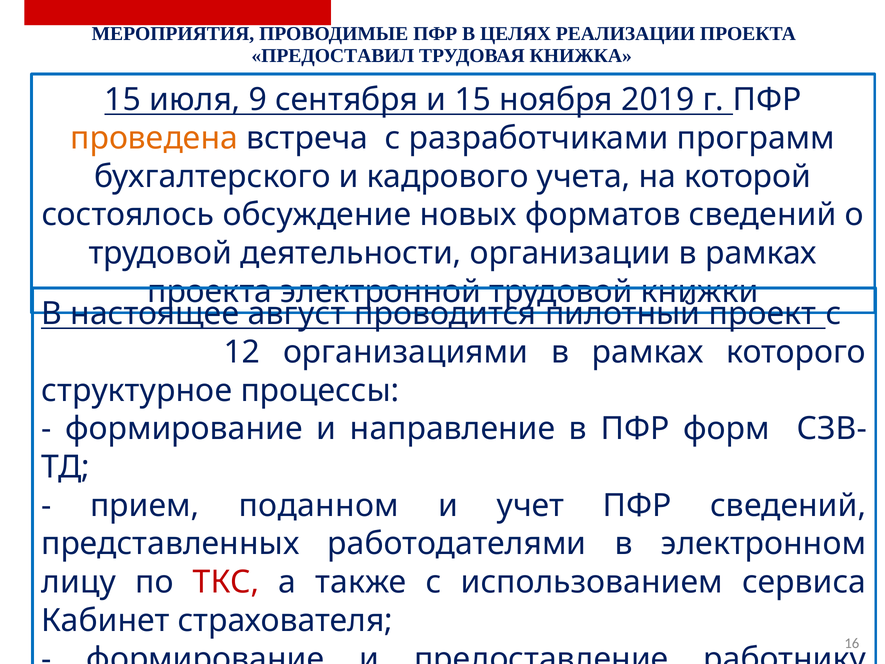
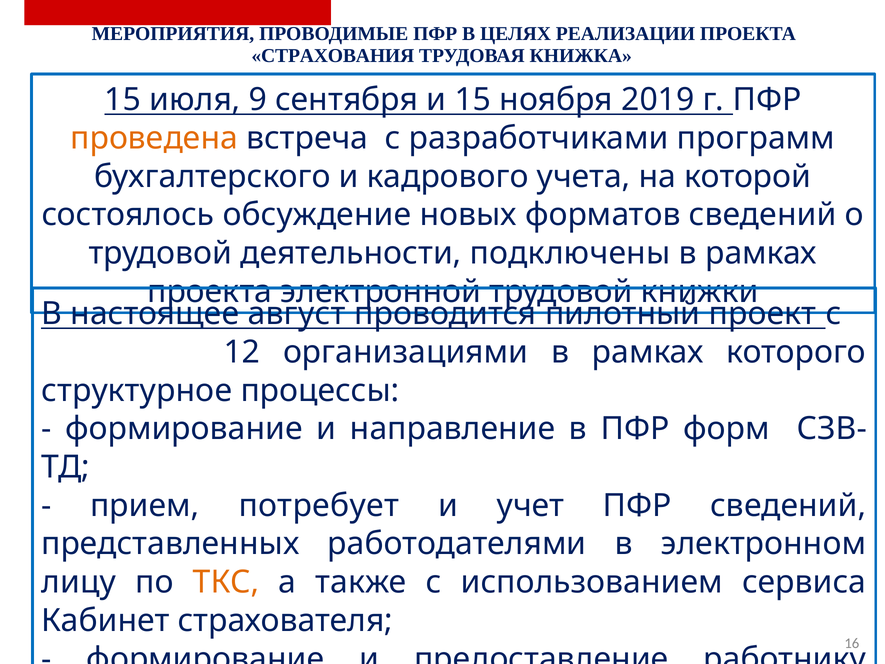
ПРЕДОСТАВИЛ: ПРЕДОСТАВИЛ -> СТРАХОВАНИЯ (333, 56)
организации: организации -> подключены (570, 253)
поданном: поданном -> потребует (319, 505)
ТКС colour: red -> orange (226, 582)
